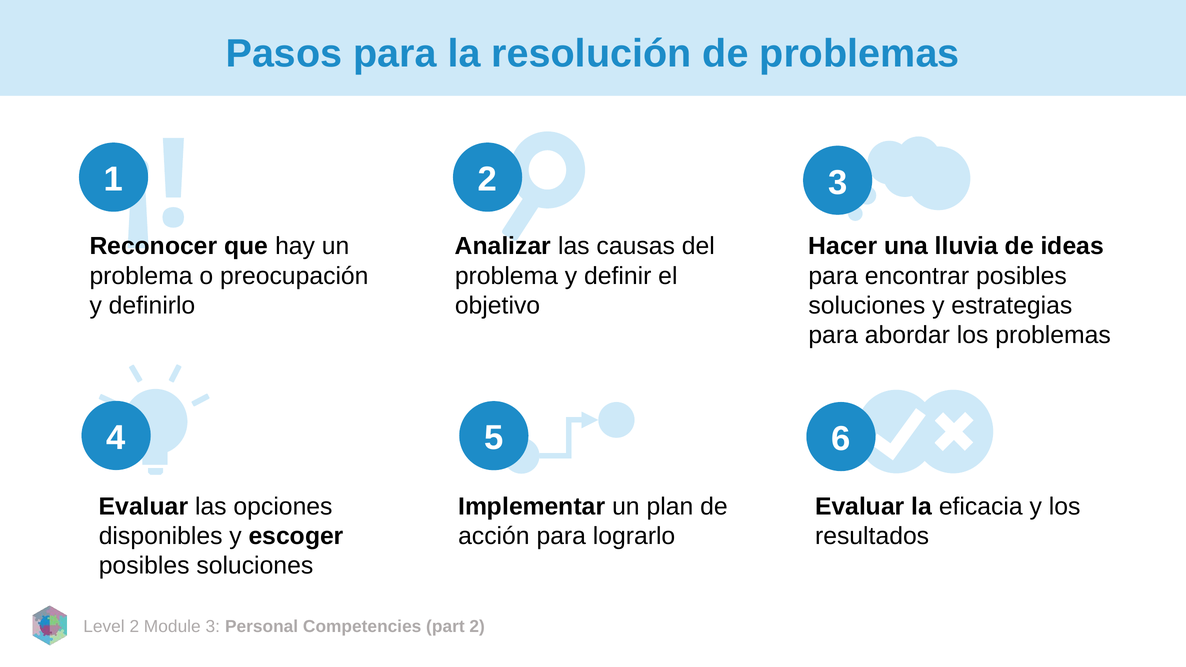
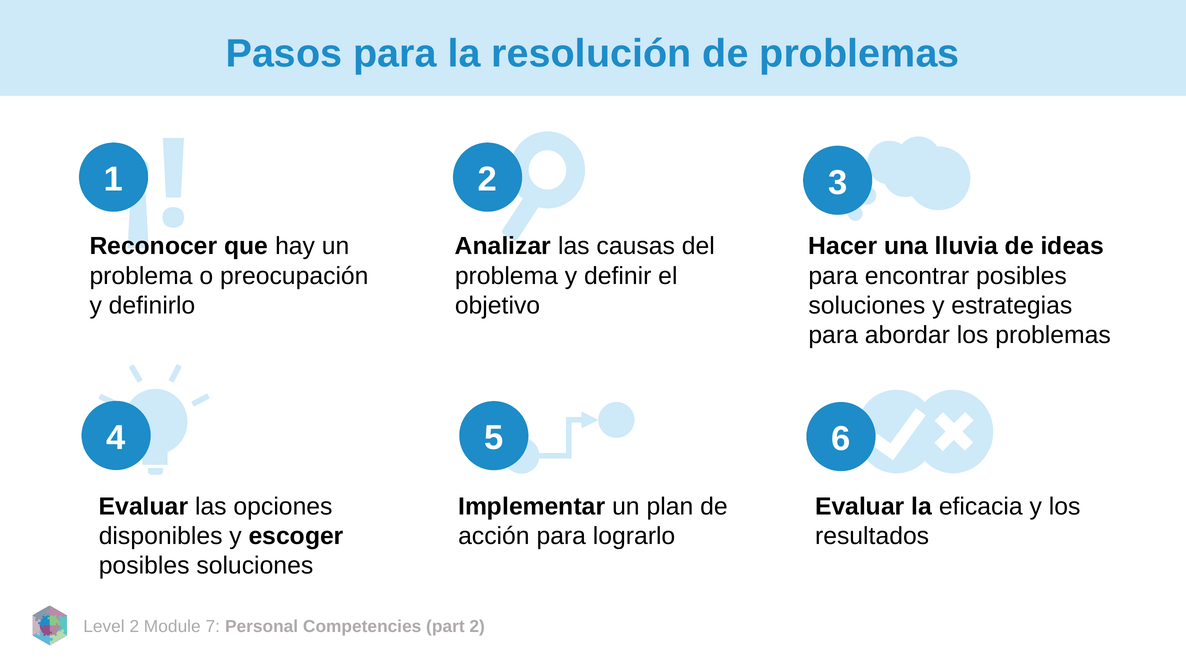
3: 3 -> 7 (213, 627)
